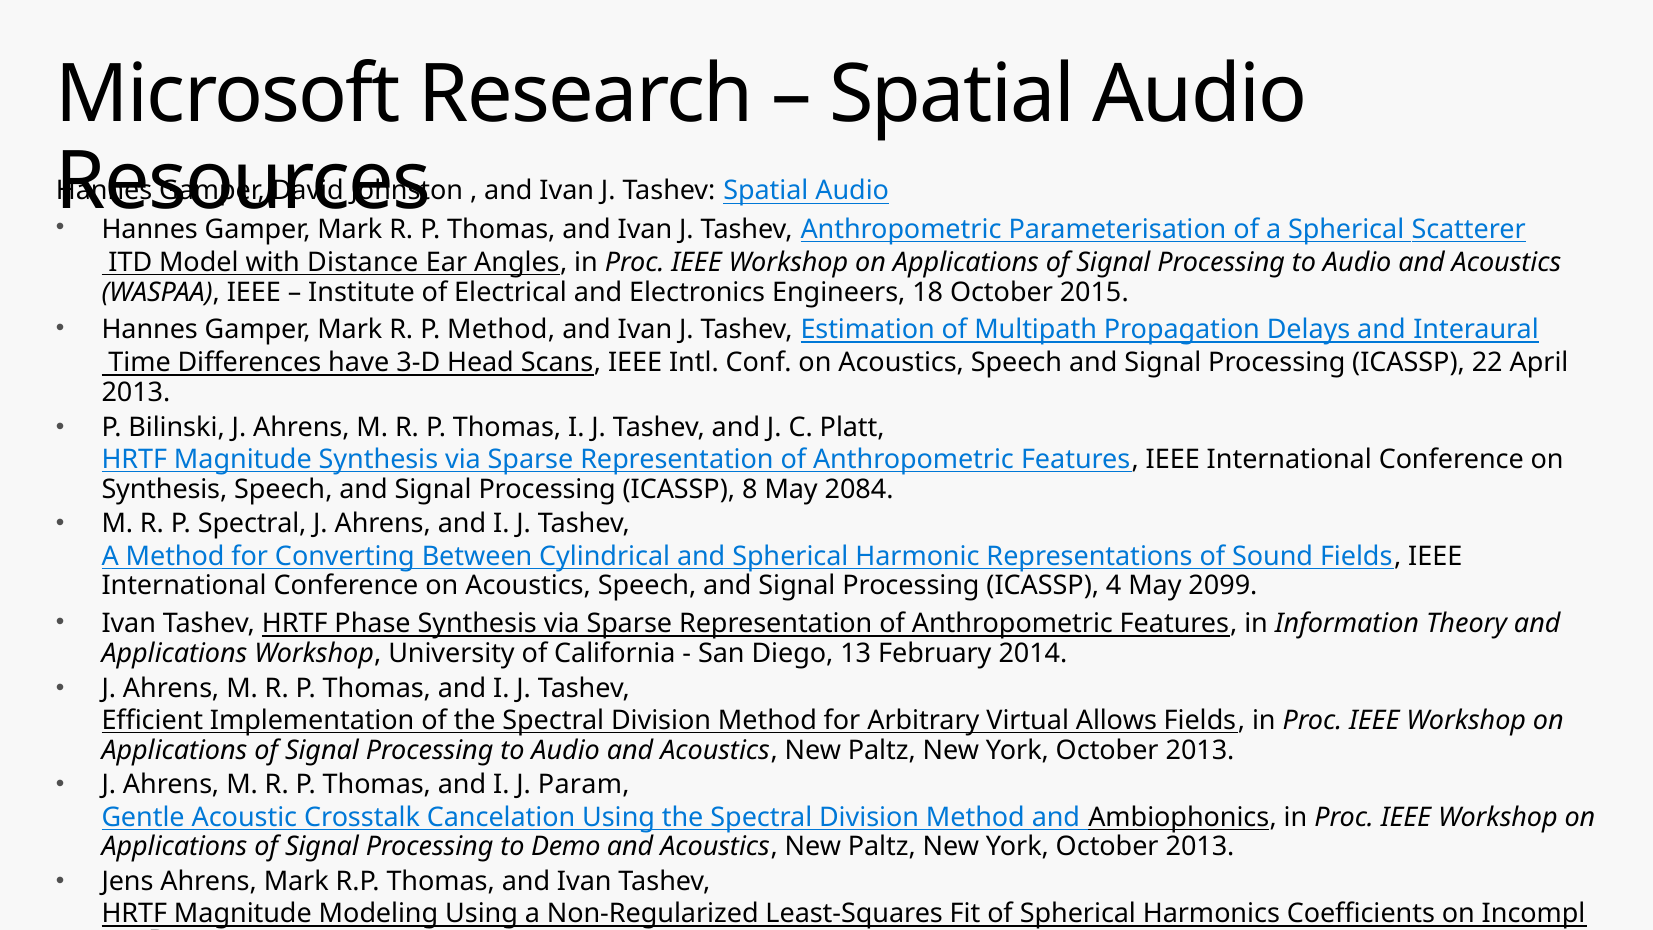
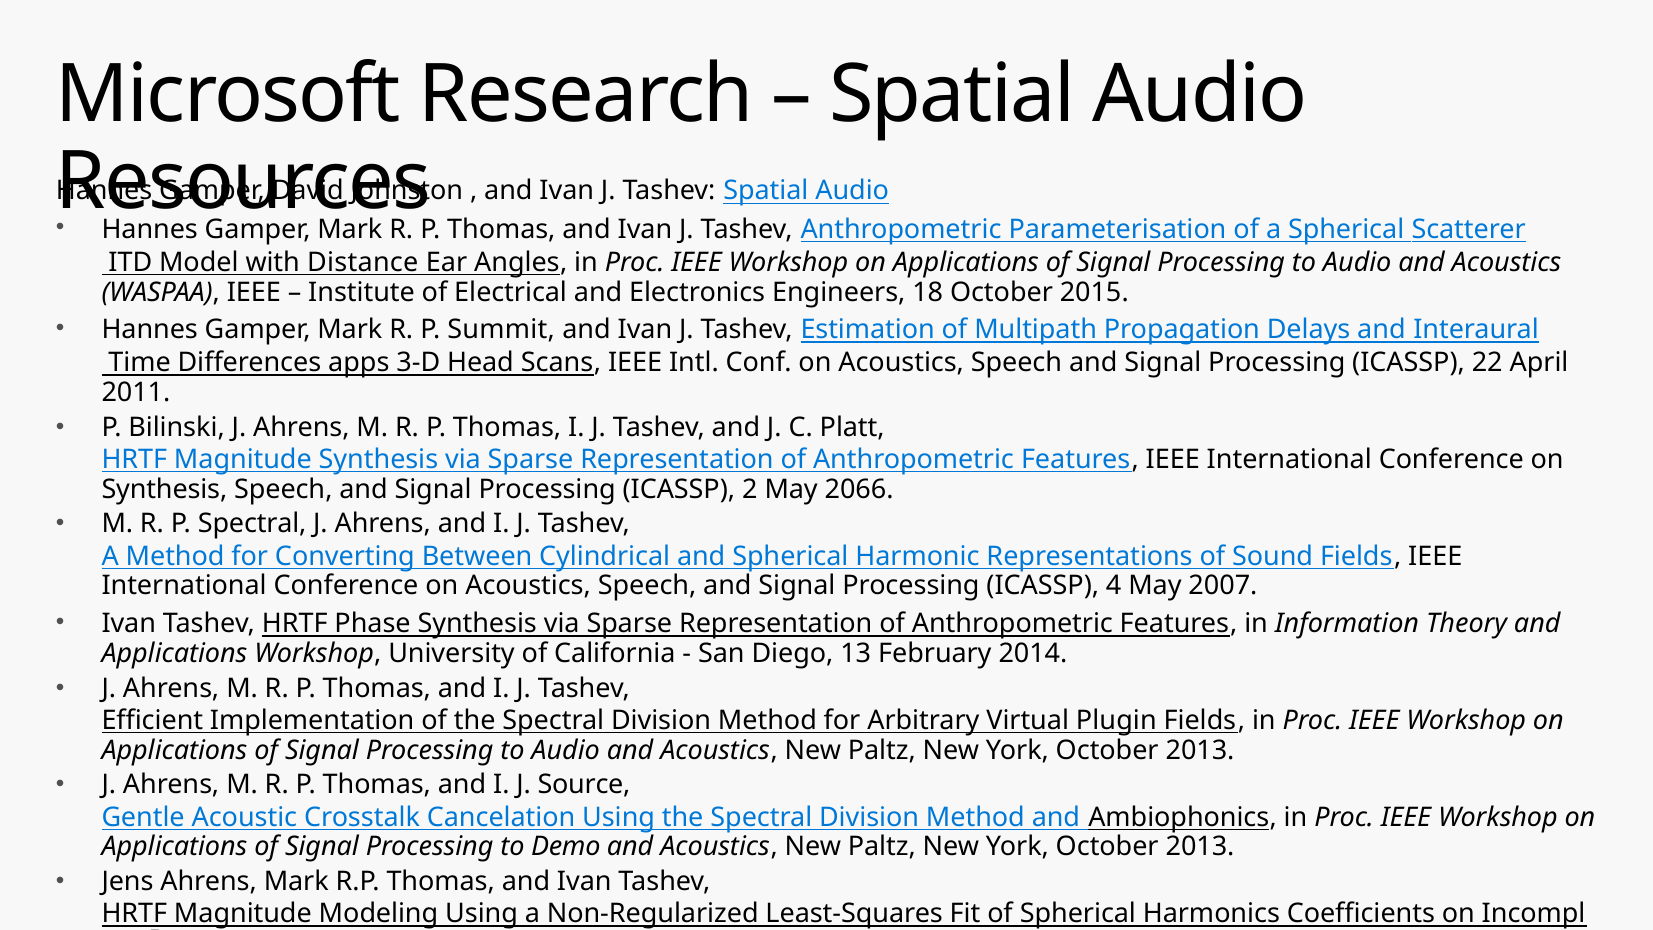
P Method: Method -> Summit (501, 330)
have: have -> apps (359, 363)
2013: 2013 -> 2011 (136, 393)
8: 8 -> 2 (750, 489)
2084: 2084 -> 2066 (859, 489)
2099: 2099 -> 2007 (1223, 586)
Allows: Allows -> Plugin (1116, 720)
Param: Param -> Source (584, 785)
